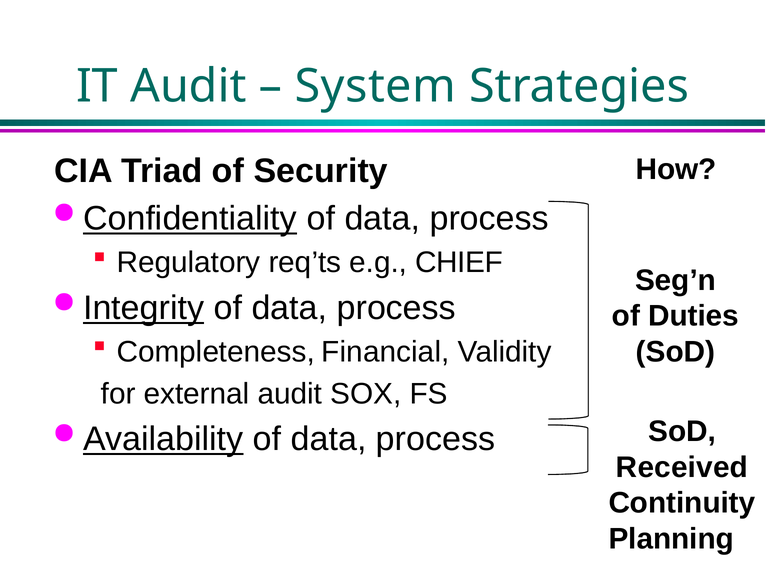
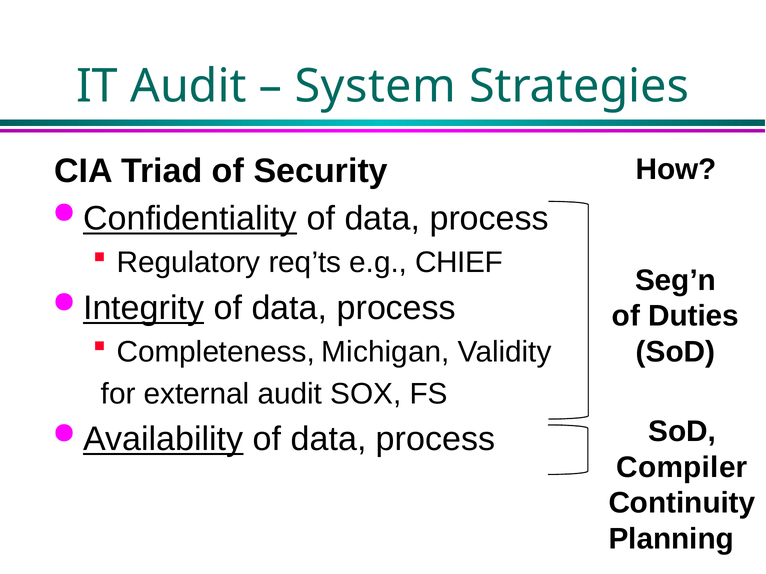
Financial: Financial -> Michigan (385, 352)
Received: Received -> Compiler (682, 468)
